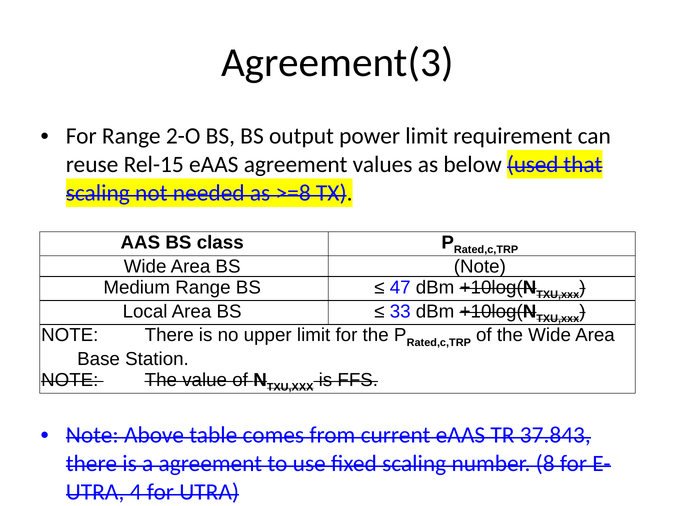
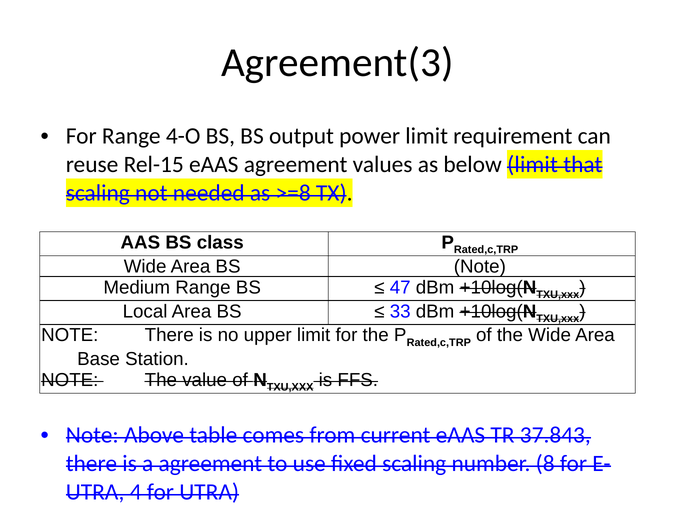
2-O: 2-O -> 4-O (183, 136)
below used: used -> limit (533, 165)
